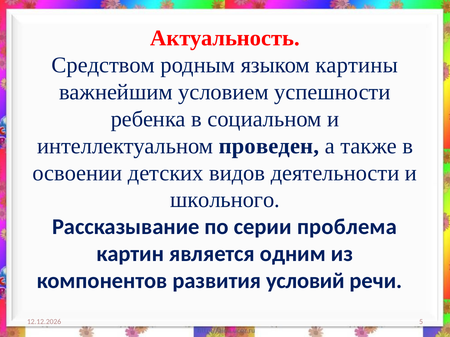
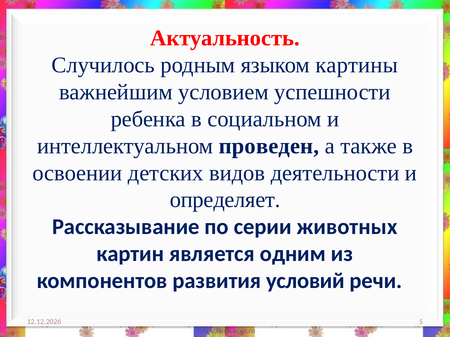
Средством: Средством -> Случилось (103, 65)
школьного: школьного -> определяет (225, 200)
проблема: проблема -> животных (347, 227)
